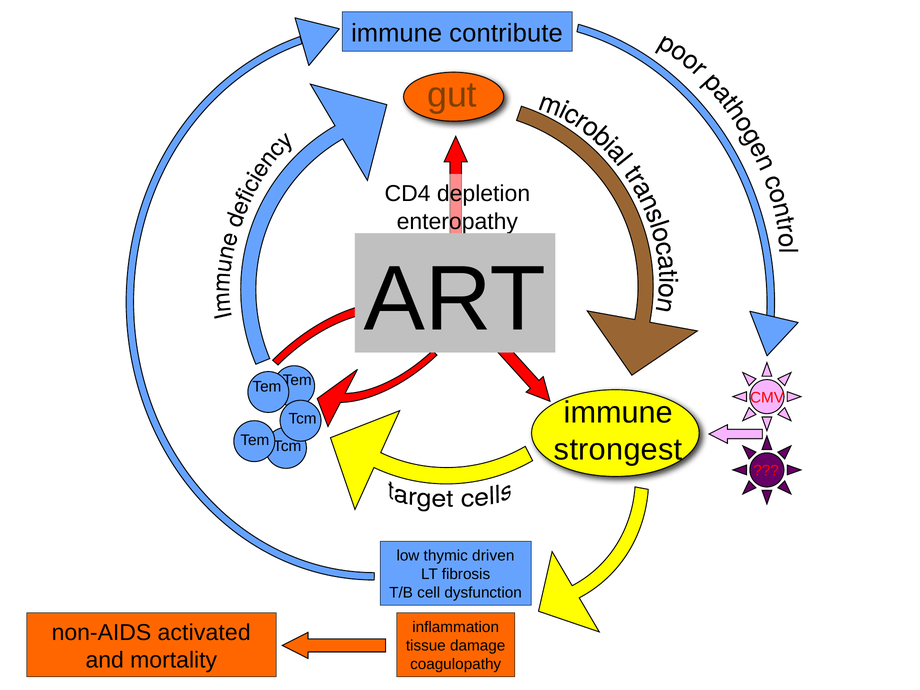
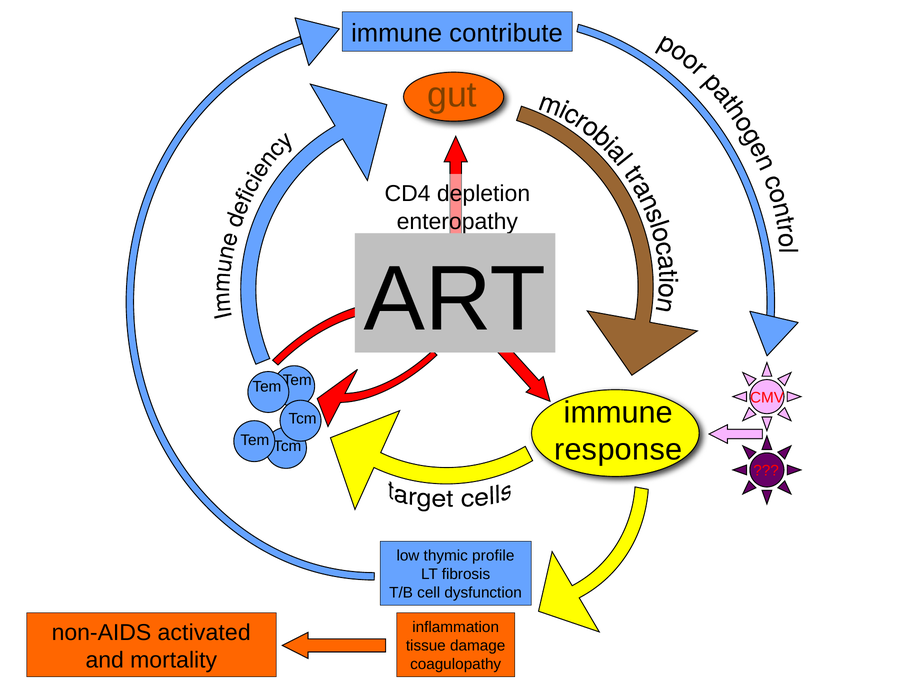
strongest: strongest -> response (618, 449)
driven: driven -> profile (493, 556)
